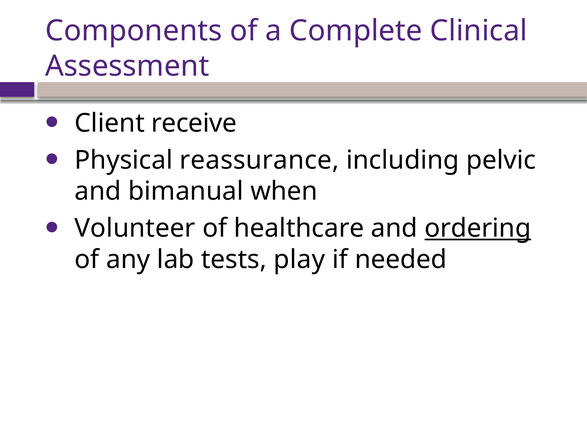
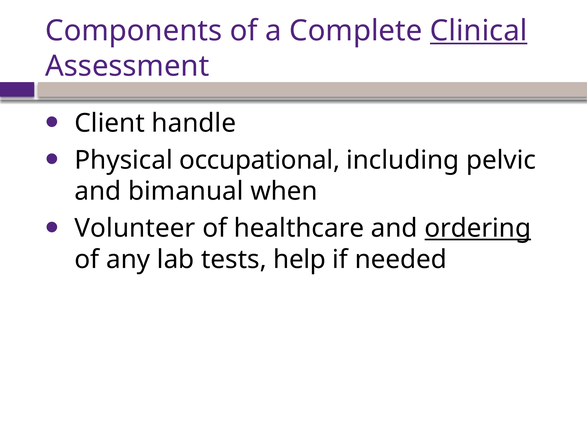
Clinical underline: none -> present (479, 31)
receive: receive -> handle (194, 123)
reassurance: reassurance -> occupational (260, 160)
play: play -> help (300, 260)
